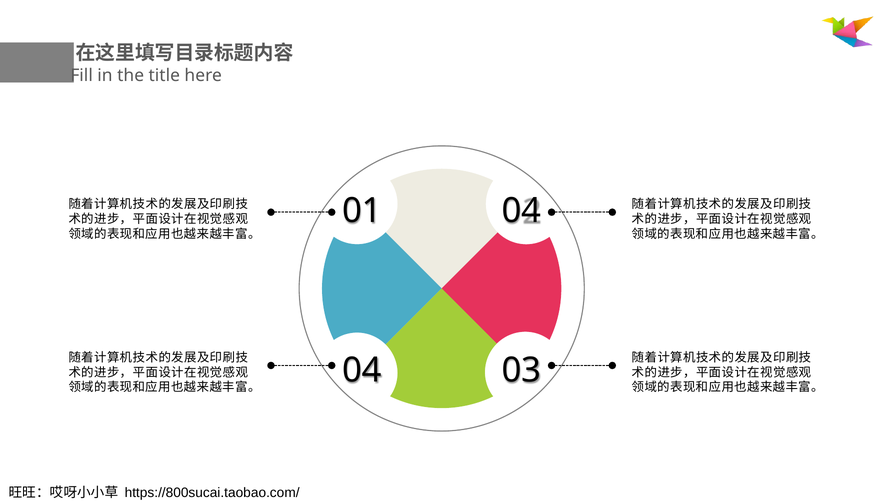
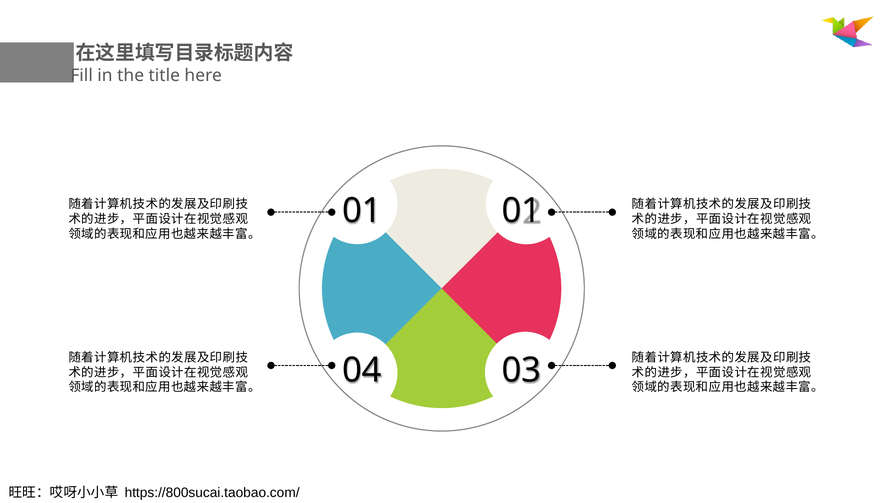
01 04: 04 -> 01 (521, 211)
